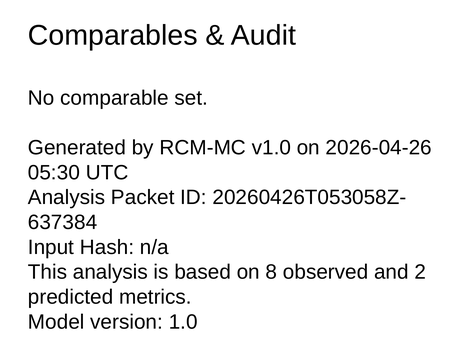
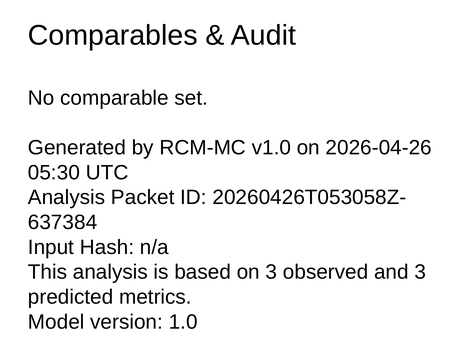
on 8: 8 -> 3 (271, 272)
and 2: 2 -> 3 (420, 272)
